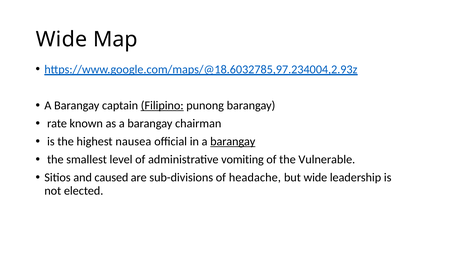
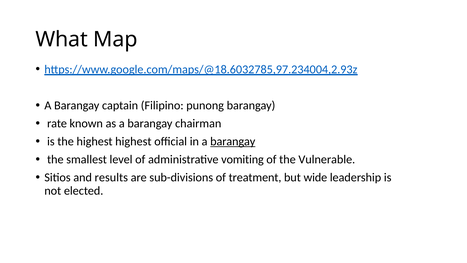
Wide: Wide -> What (62, 39)
Filipino underline: present -> none (162, 105)
highest nausea: nausea -> highest (133, 141)
caused: caused -> results (111, 177)
headache: headache -> treatment (255, 177)
